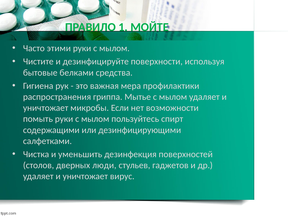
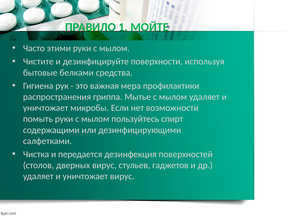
уменьшить: уменьшить -> передается (80, 154)
дверных люди: люди -> вирус (104, 165)
